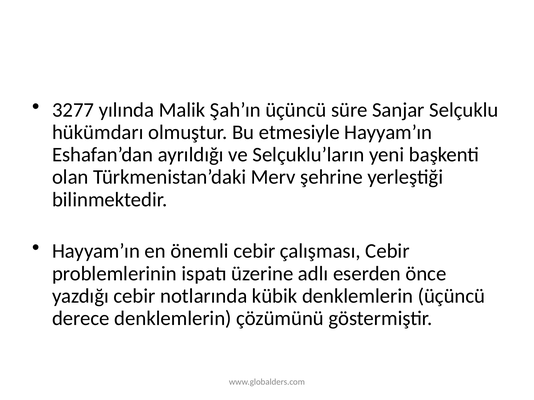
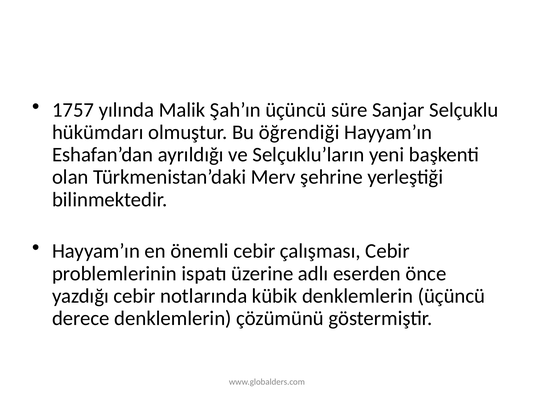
3277: 3277 -> 1757 (73, 110)
etmesiyle: etmesiyle -> öğrendiği (299, 132)
